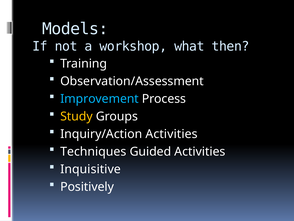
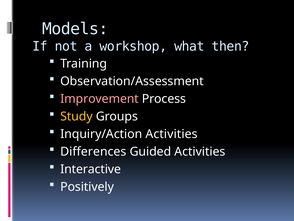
Improvement colour: light blue -> pink (100, 99)
Techniques: Techniques -> Differences (93, 151)
Inquisitive: Inquisitive -> Interactive (91, 169)
